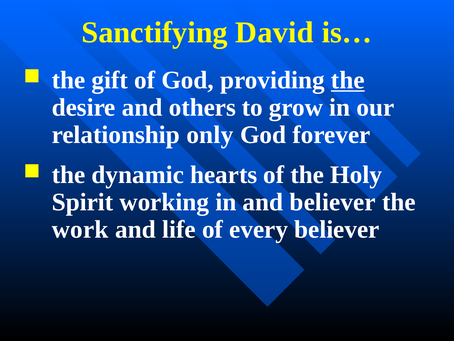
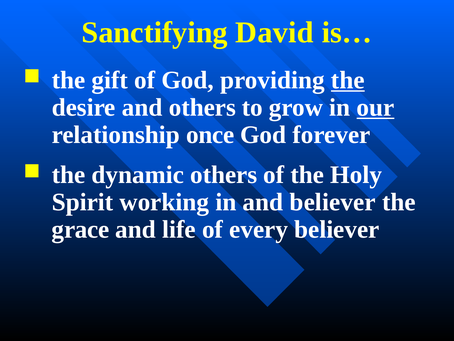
our underline: none -> present (375, 107)
only: only -> once (210, 135)
dynamic hearts: hearts -> others (224, 175)
work: work -> grace (81, 229)
